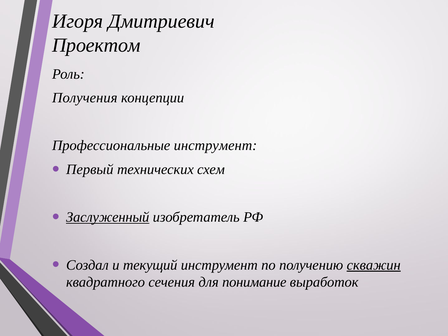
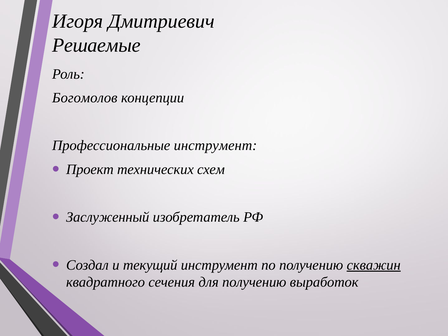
Проектом: Проектом -> Решаемые (96, 45)
Получения: Получения -> Богомолов (85, 98)
Первый: Первый -> Проект (90, 169)
Заслуженный underline: present -> none (108, 217)
для понимание: понимание -> получению (254, 282)
